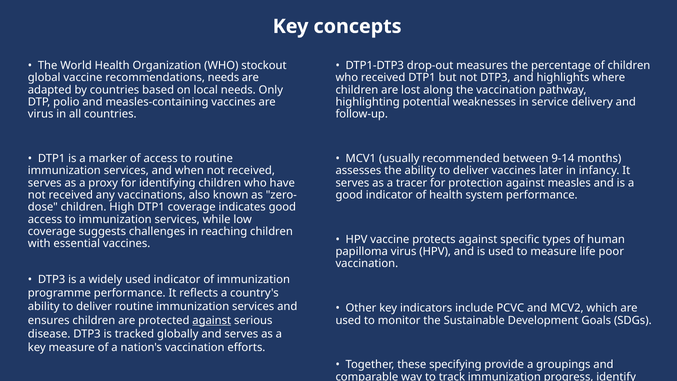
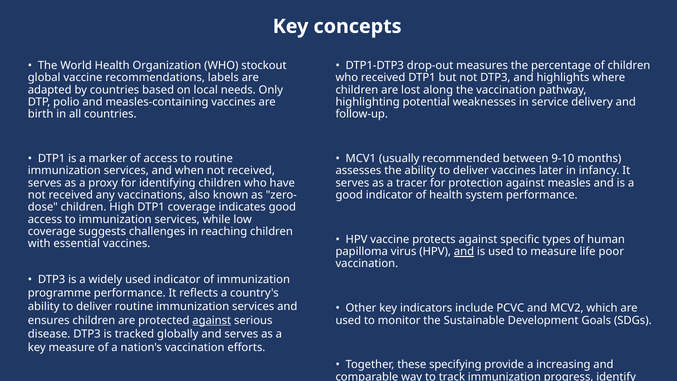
recommendations needs: needs -> labels (223, 78)
virus: virus -> birth (41, 114)
9-14: 9-14 -> 9-10 (563, 158)
and underline: none -> present (464, 251)
groupings: groupings -> increasing (563, 364)
